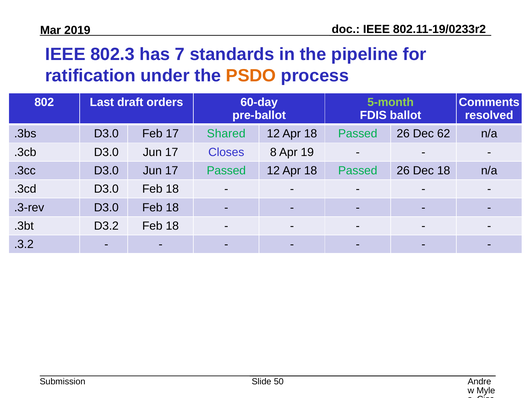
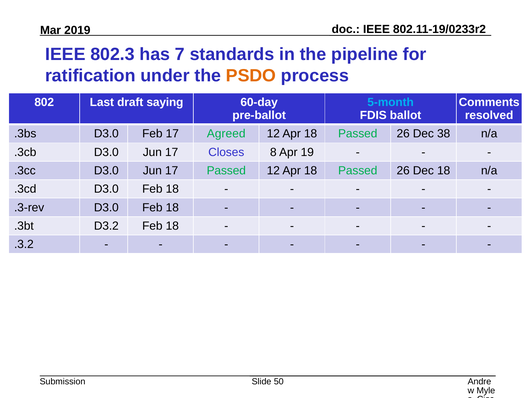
orders: orders -> saying (165, 102)
5-month colour: light green -> light blue (391, 102)
Shared: Shared -> Agreed (226, 134)
62: 62 -> 38 (444, 134)
